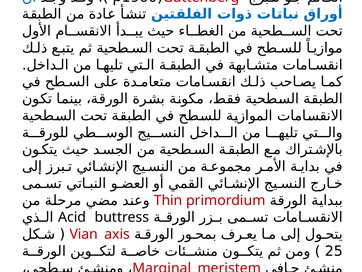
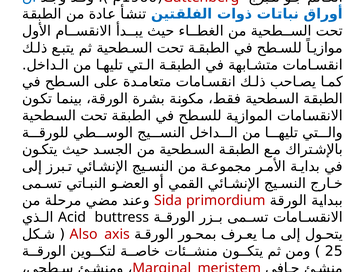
Thin: Thin -> Sida (168, 200)
Vian: Vian -> Also (84, 234)
